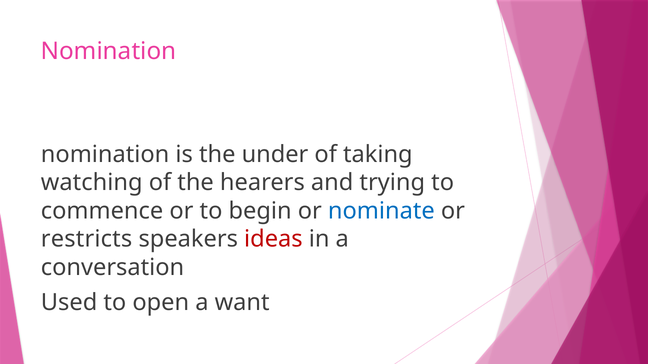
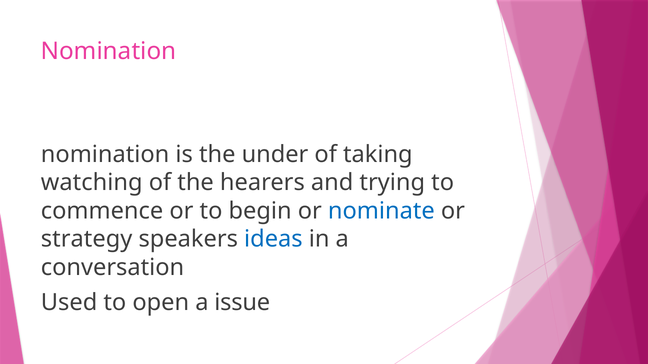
restricts: restricts -> strategy (87, 240)
ideas colour: red -> blue (273, 240)
want: want -> issue (242, 303)
